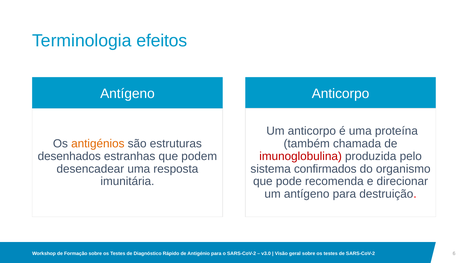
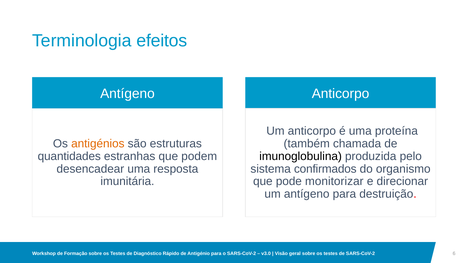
desenhados: desenhados -> quantidades (69, 156)
imunoglobulina colour: red -> black (301, 156)
recomenda: recomenda -> monitorizar (334, 182)
